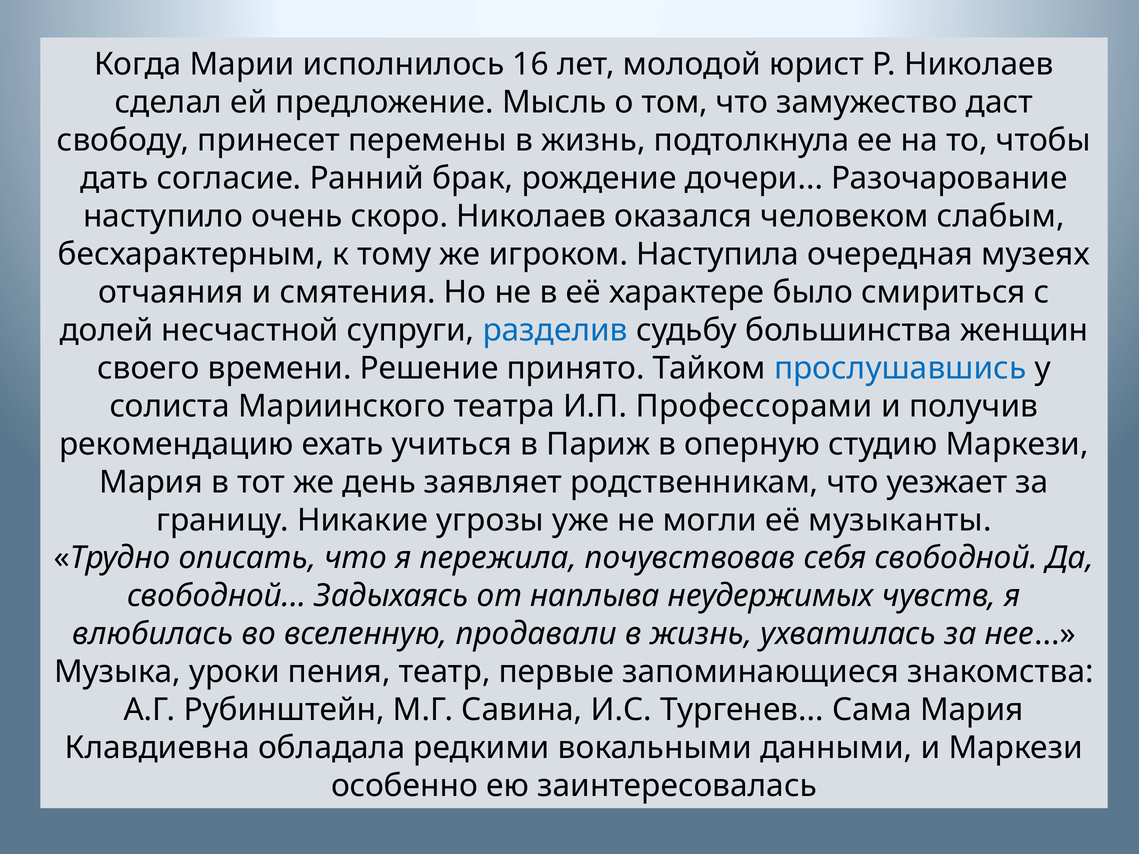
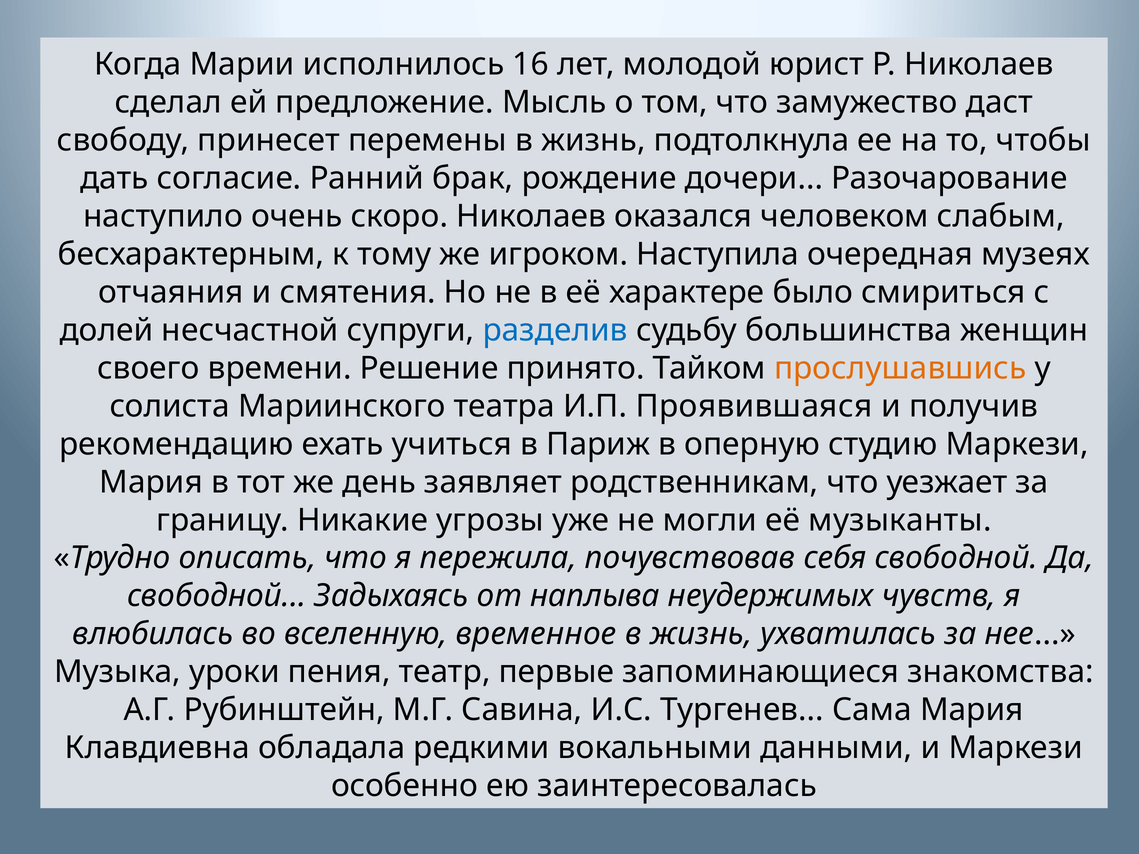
прослушавшись colour: blue -> orange (900, 368)
Профессорами: Профессорами -> Проявившаяся (754, 406)
продавали: продавали -> временное (536, 634)
